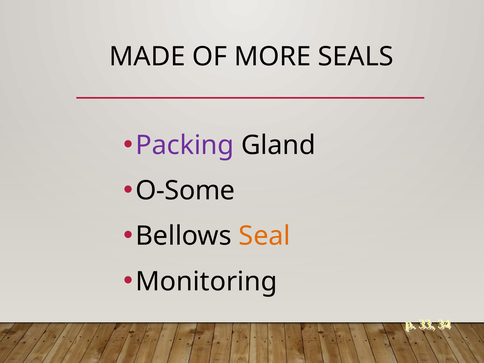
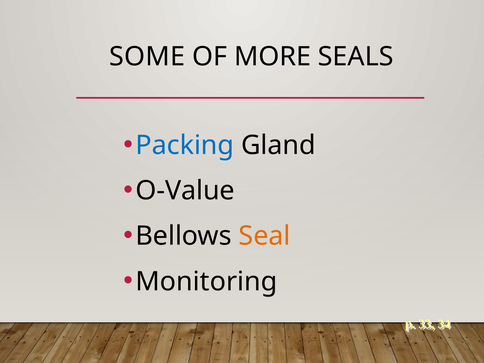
MADE: MADE -> SOME (147, 57)
Packing colour: purple -> blue (185, 145)
O-Some: O-Some -> O-Value (185, 191)
